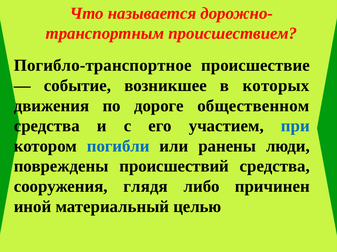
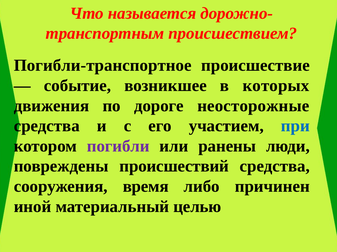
Погибло-транспортное: Погибло-транспортное -> Погибли-транспортное (103, 66)
общественном: общественном -> неосторожные (253, 106)
погибли colour: blue -> purple (118, 146)
глядя: глядя -> время (146, 187)
